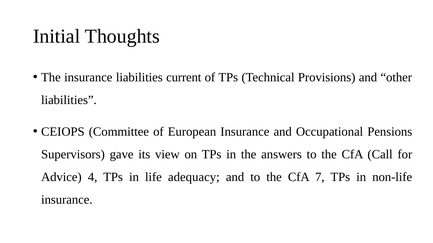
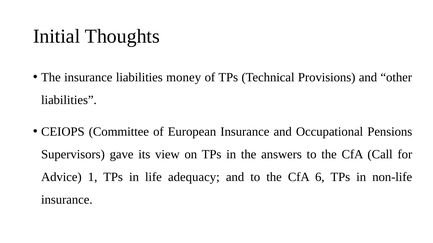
current: current -> money (184, 78)
4: 4 -> 1 (93, 177)
7: 7 -> 6 (320, 177)
